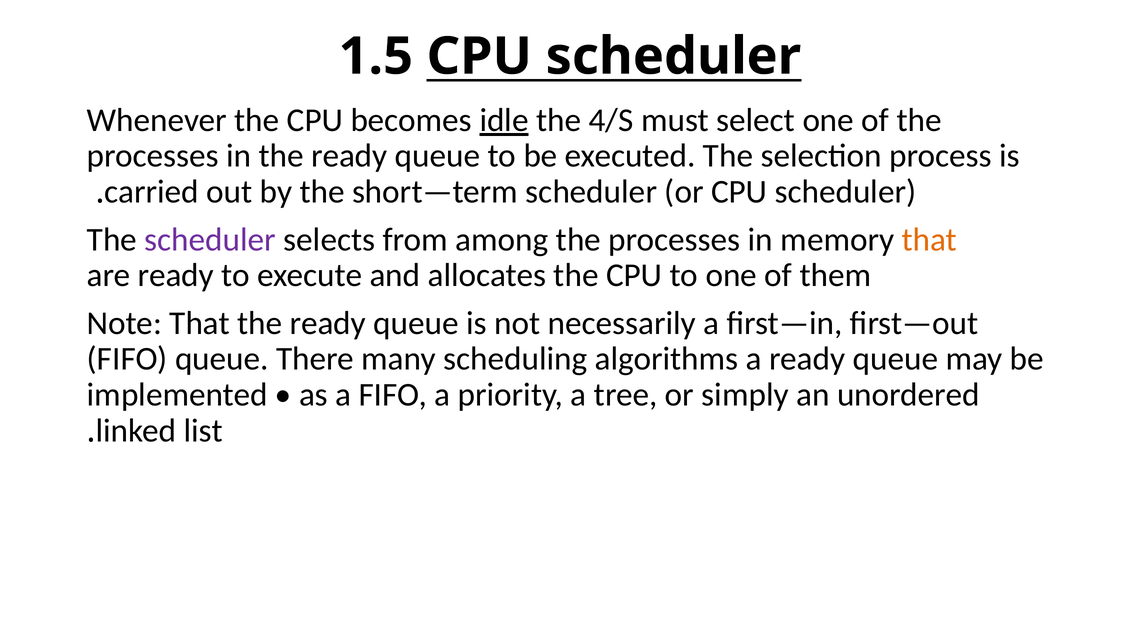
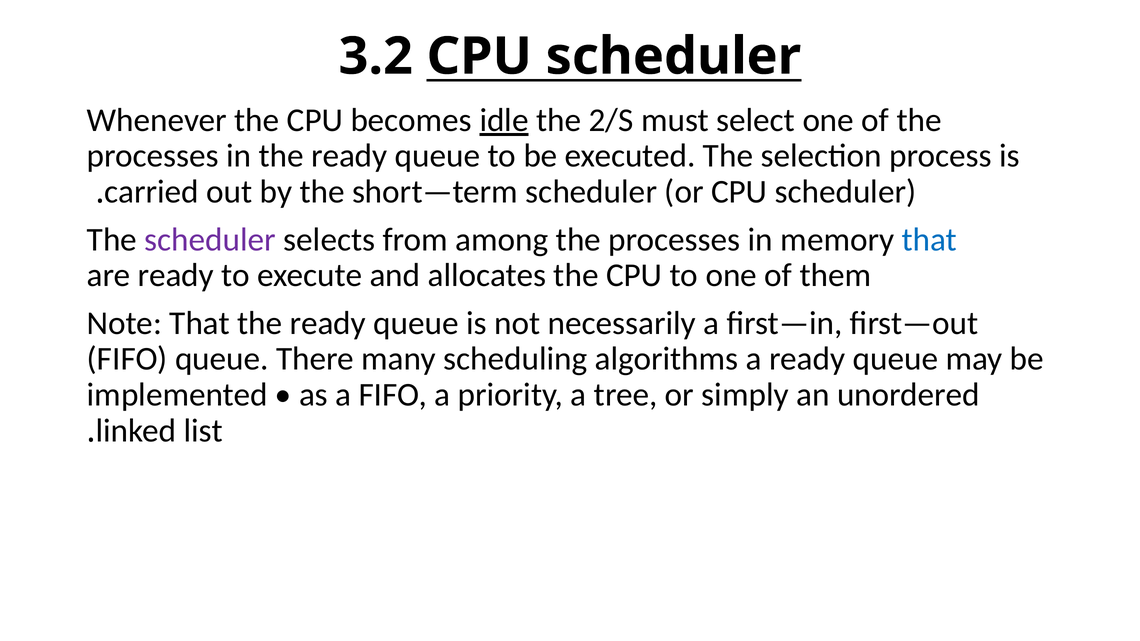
1.5: 1.5 -> 3.2 (376, 56)
4/S: 4/S -> 2/S (611, 120)
that colour: orange -> blue (929, 240)
